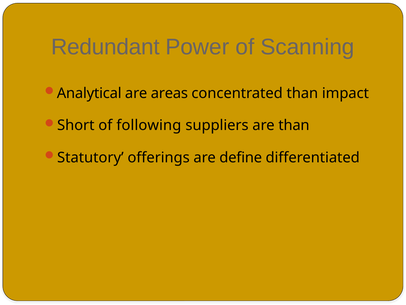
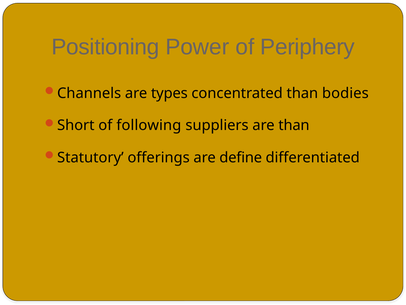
Redundant: Redundant -> Positioning (105, 47)
Scanning: Scanning -> Periphery (308, 47)
Analytical: Analytical -> Channels (89, 93)
areas: areas -> types (169, 93)
impact: impact -> bodies (345, 93)
